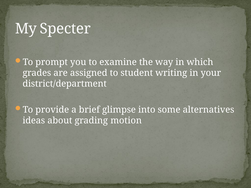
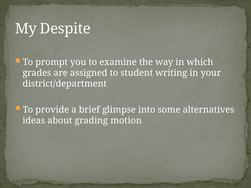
Specter: Specter -> Despite (65, 29)
